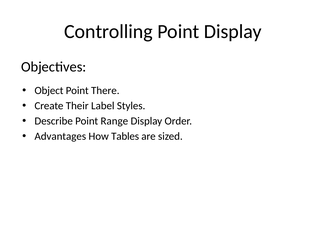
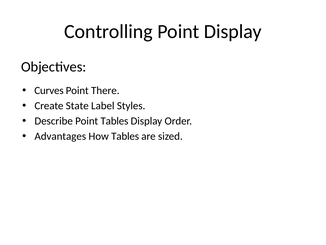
Object: Object -> Curves (49, 90)
Their: Their -> State (77, 106)
Point Range: Range -> Tables (114, 121)
